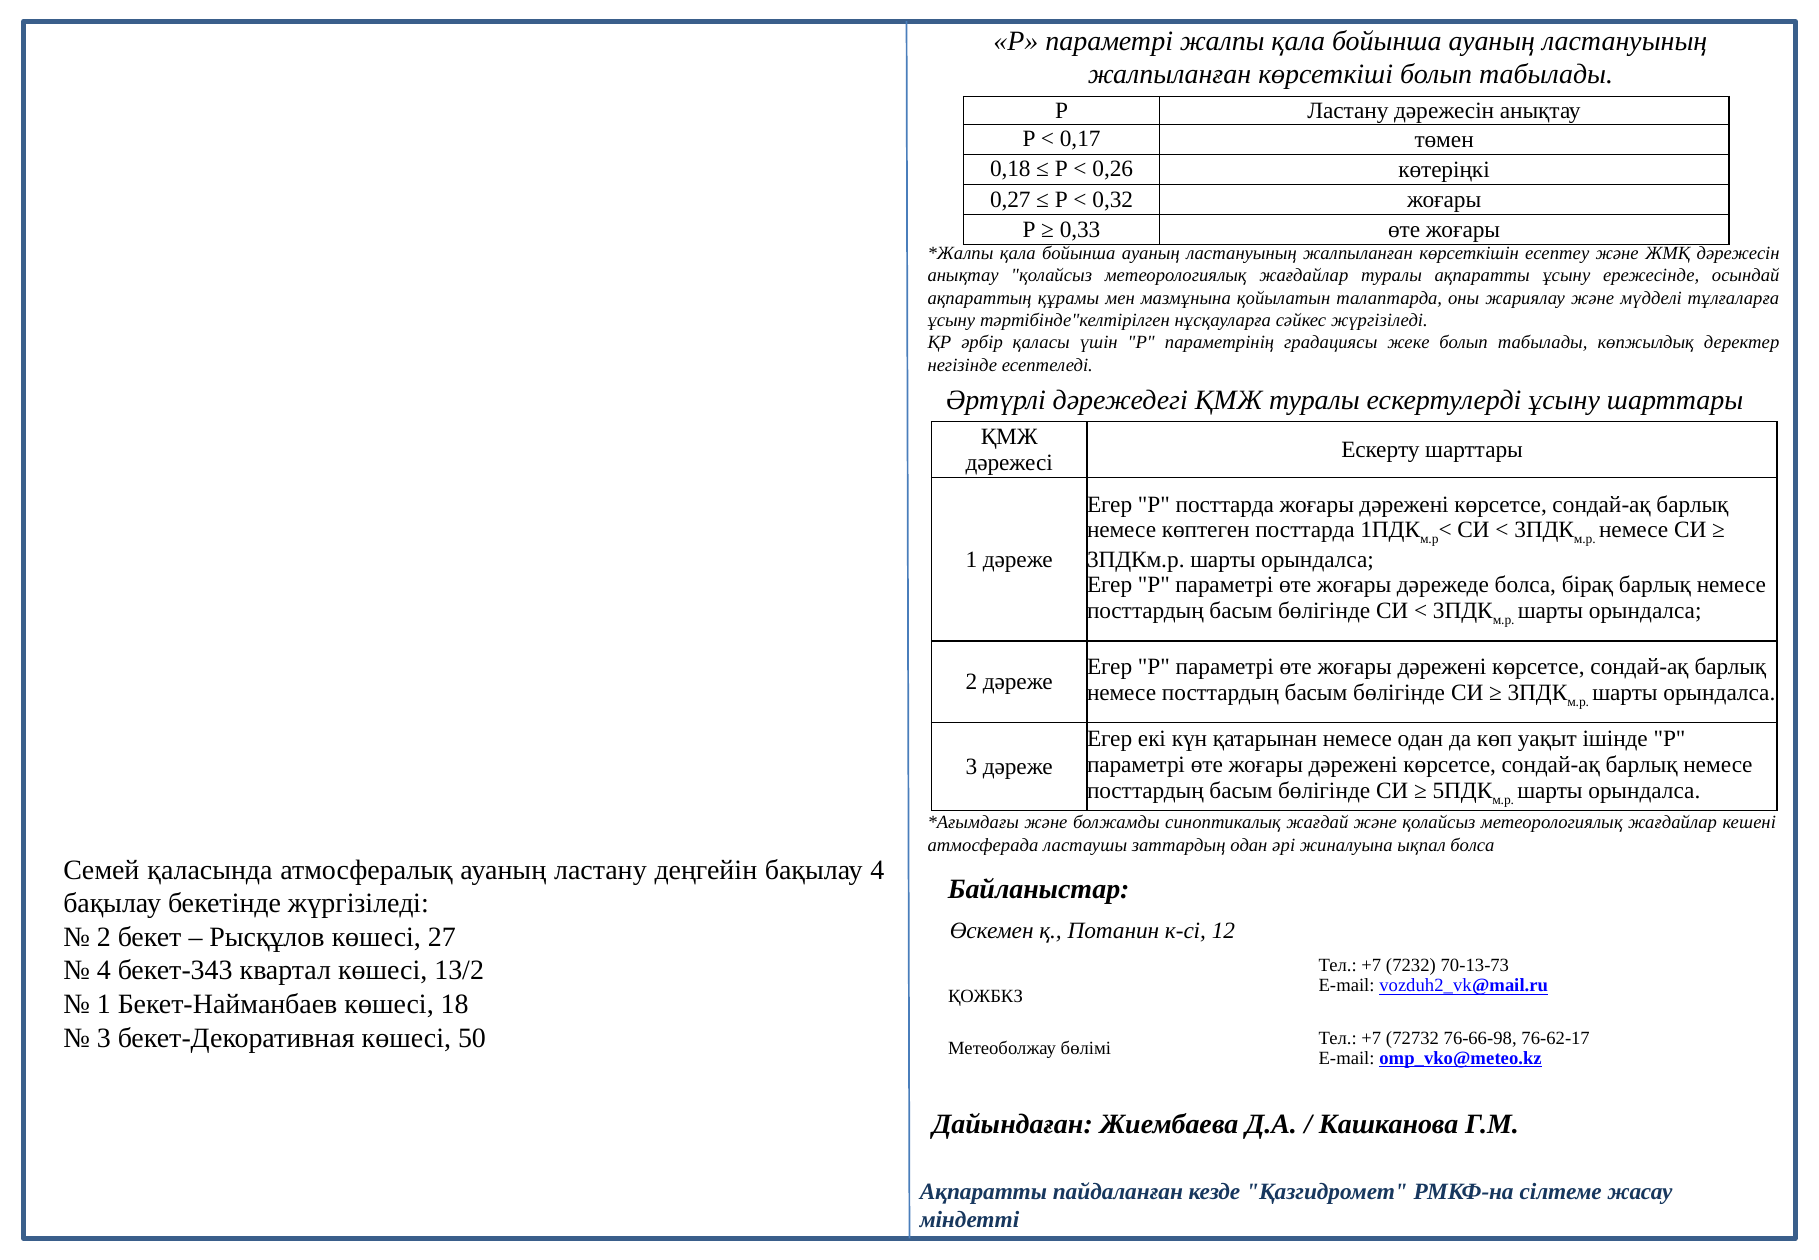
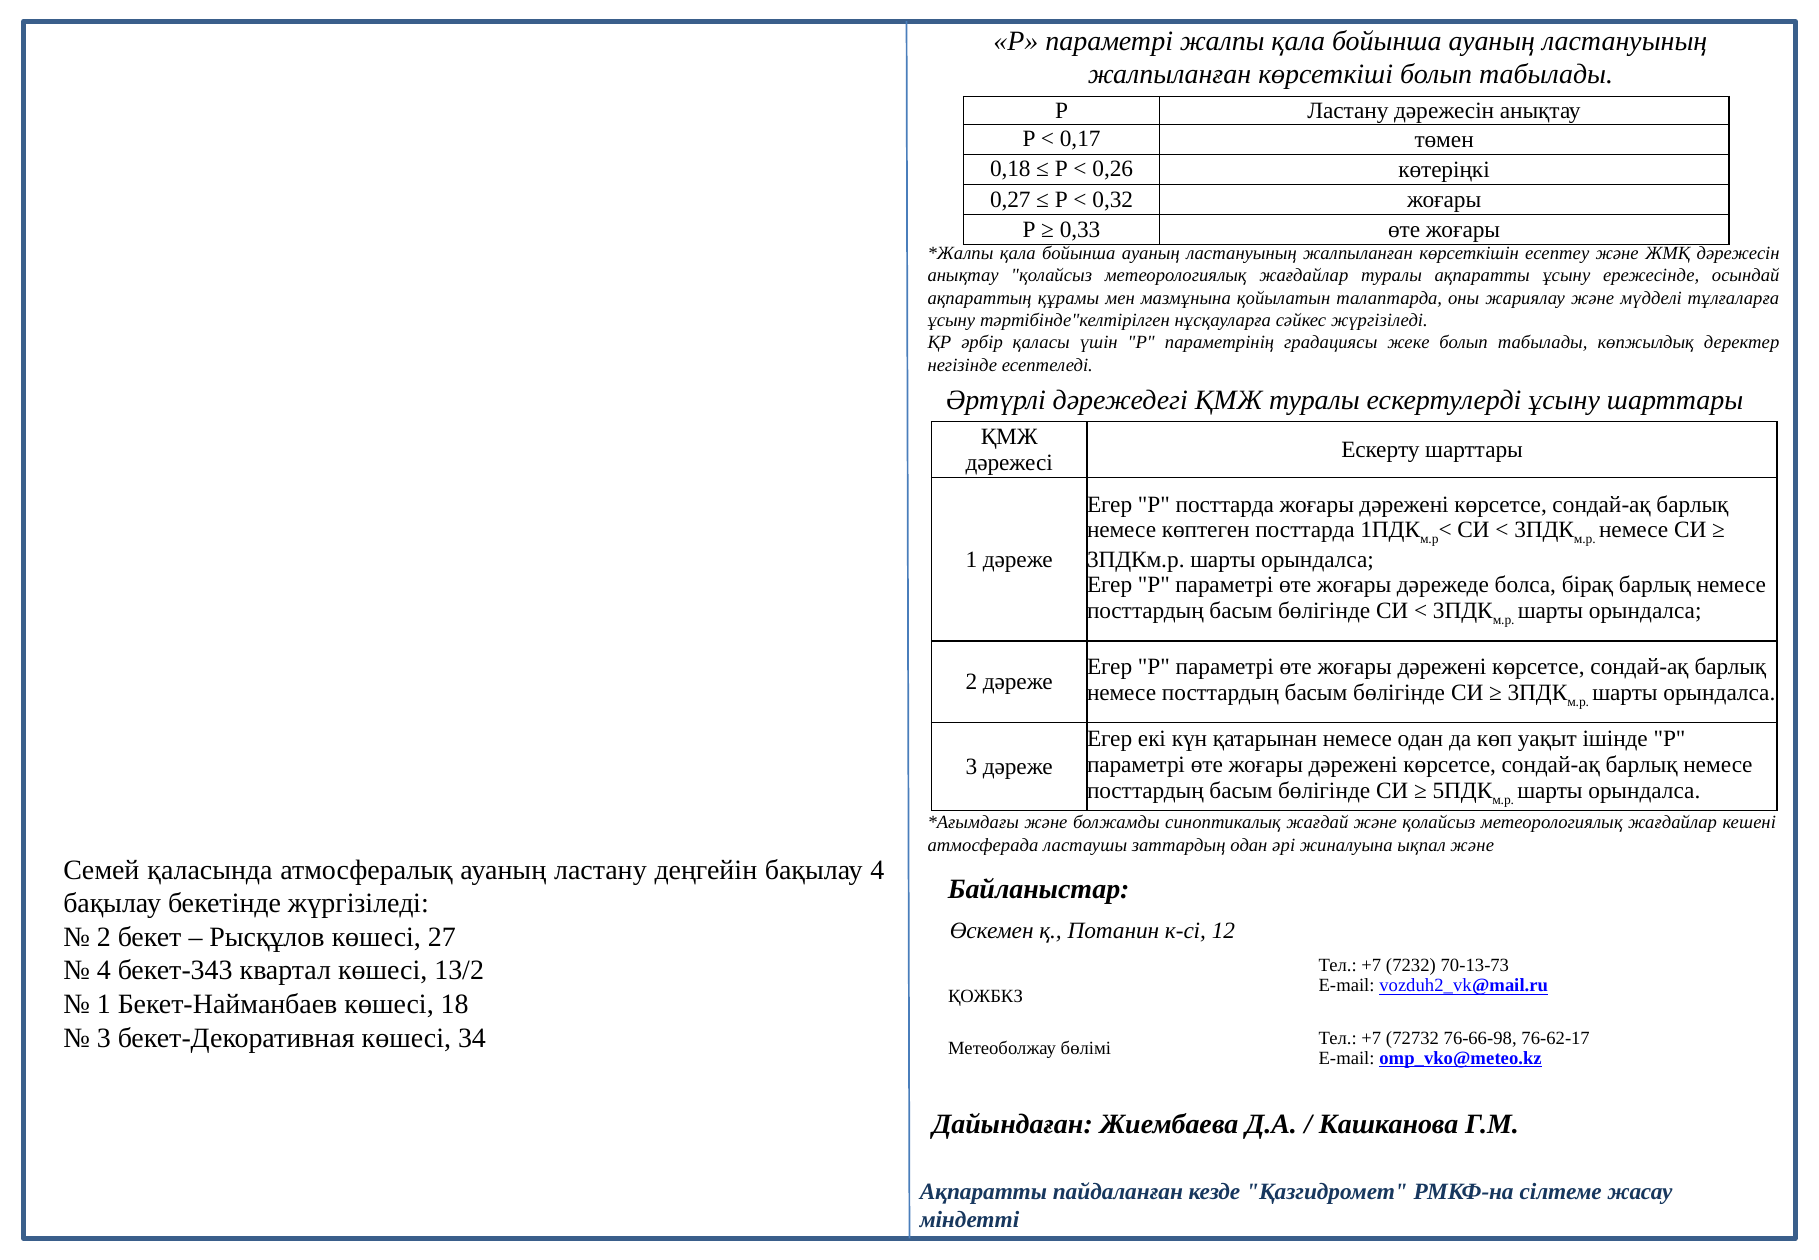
ықпал болса: болса -> және (1472, 844)
50: 50 -> 34 (472, 1037)
